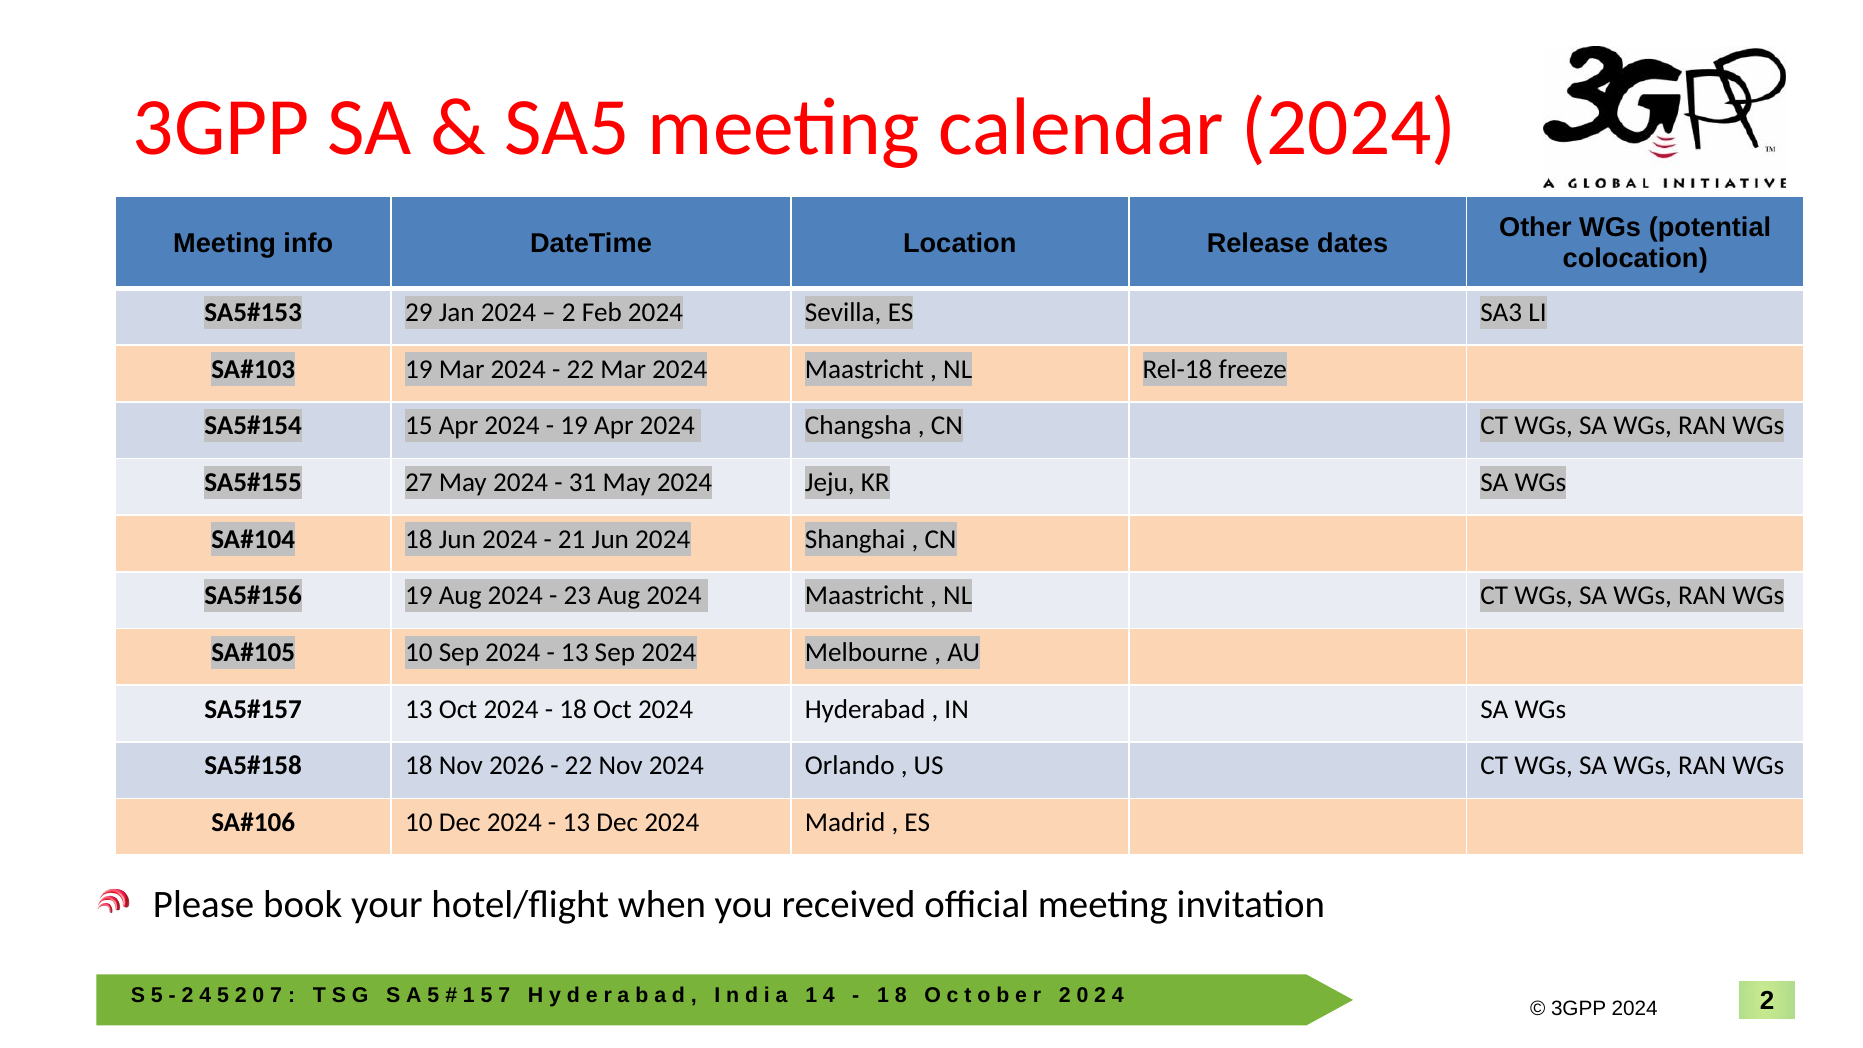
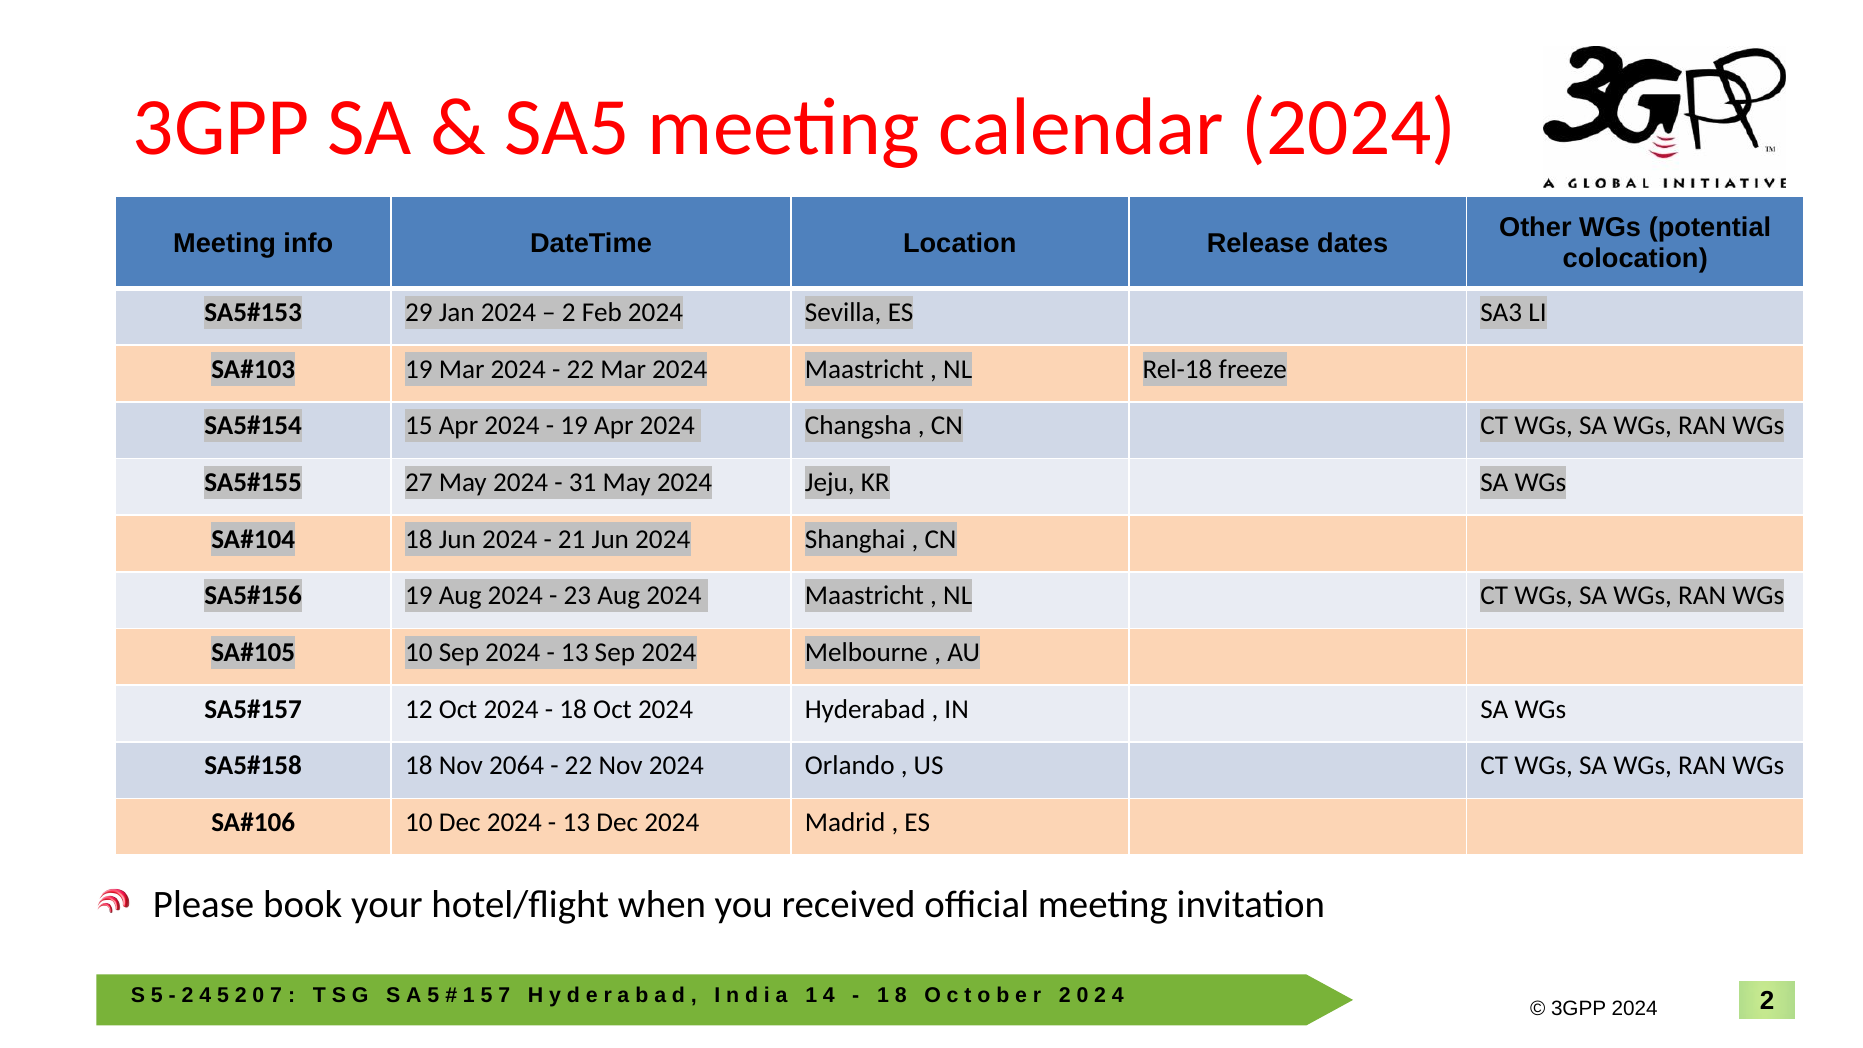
13: 13 -> 12 (419, 709)
2026: 2026 -> 2064 (517, 766)
